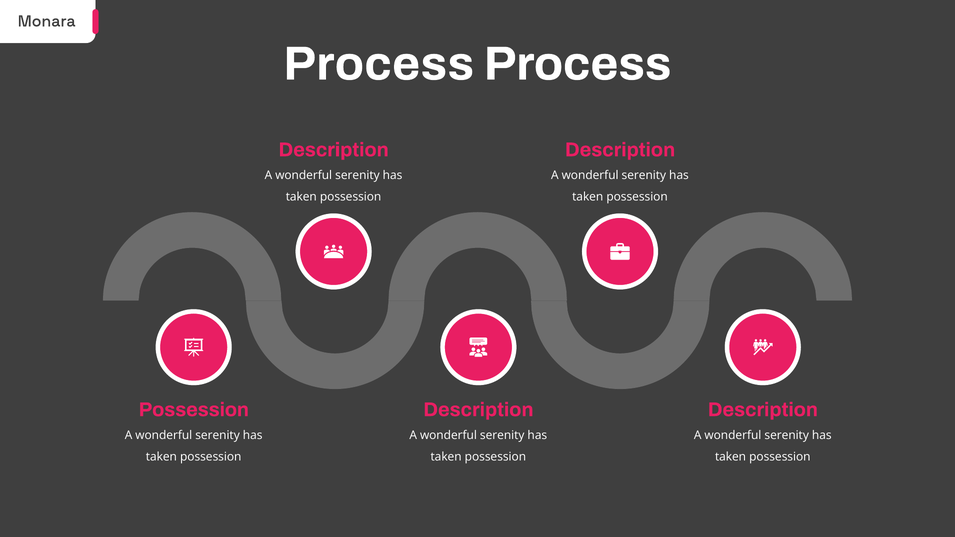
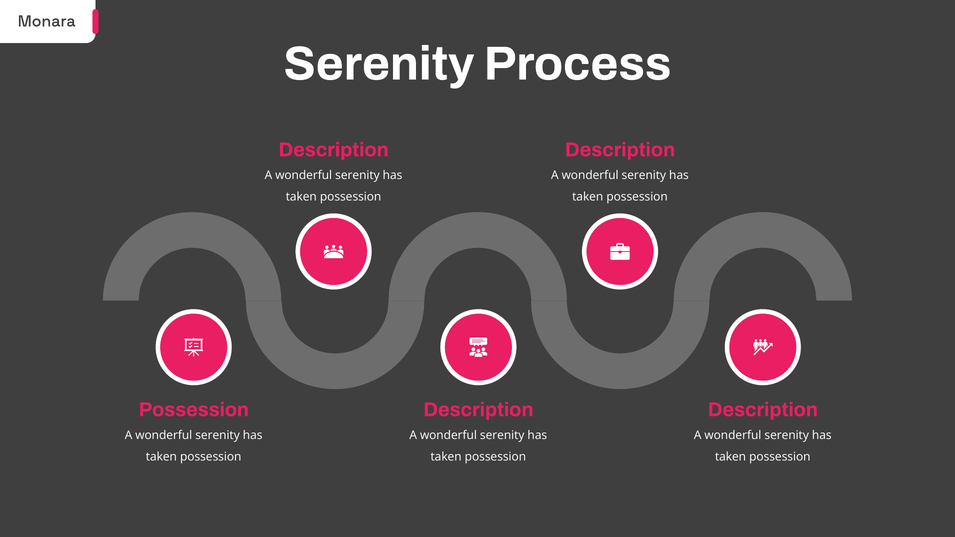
Process: Process -> Serenity (379, 64)
